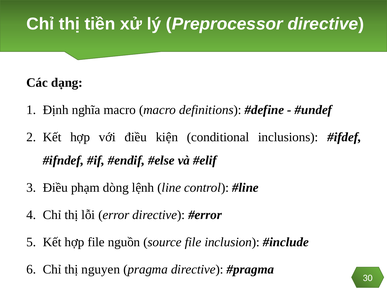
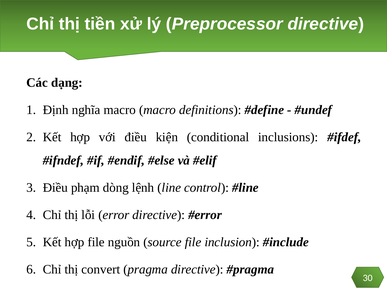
nguyen: nguyen -> convert (101, 270)
